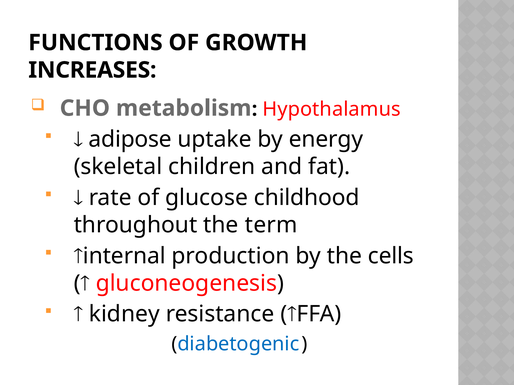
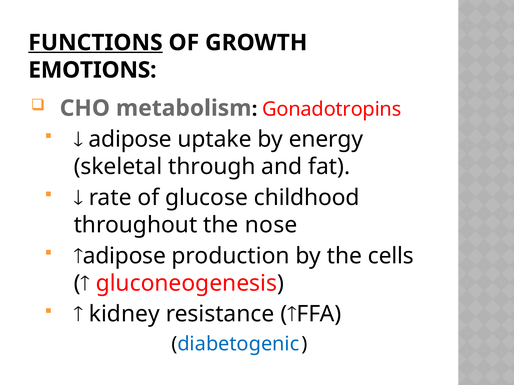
FUNCTIONS underline: none -> present (95, 43)
INCREASES: INCREASES -> EMOTIONS (92, 70)
Hypothalamus: Hypothalamus -> Gonadotropins (332, 109)
children: children -> through (212, 167)
term: term -> nose (271, 225)
internal: internal -> adipose (124, 256)
